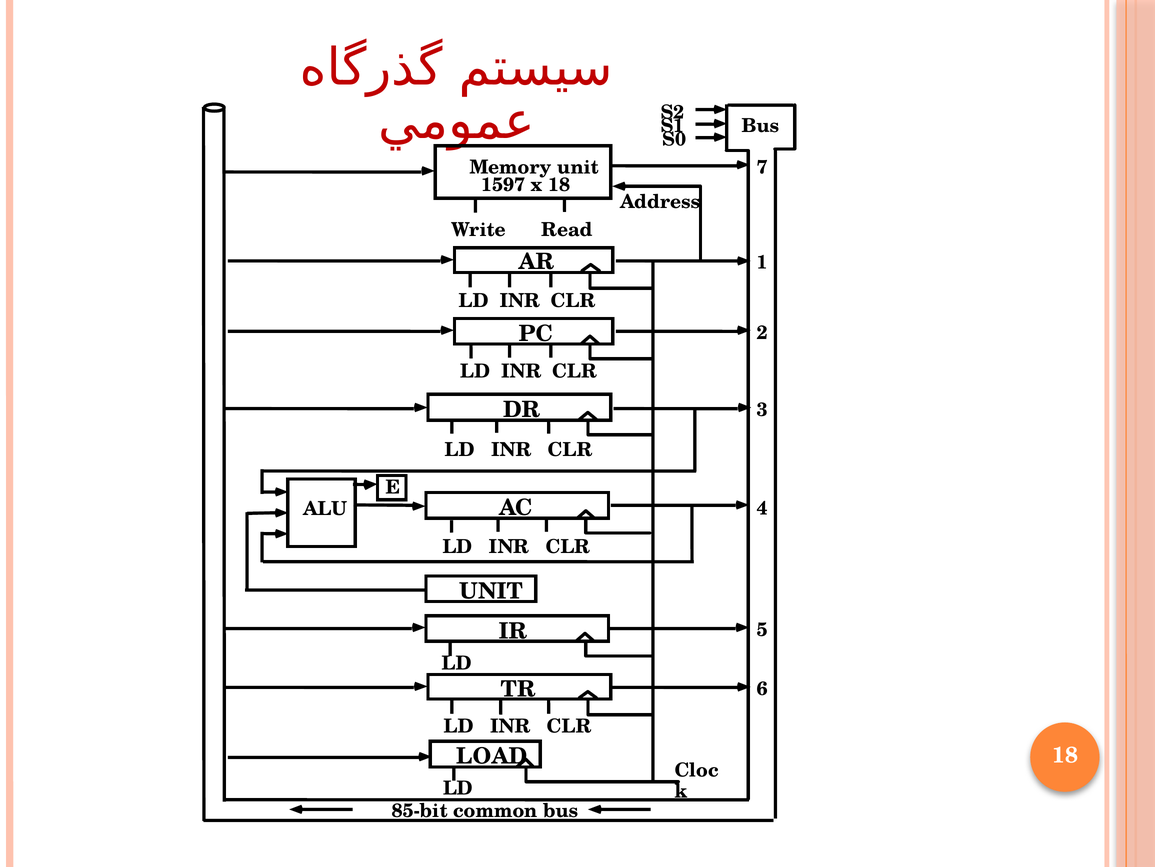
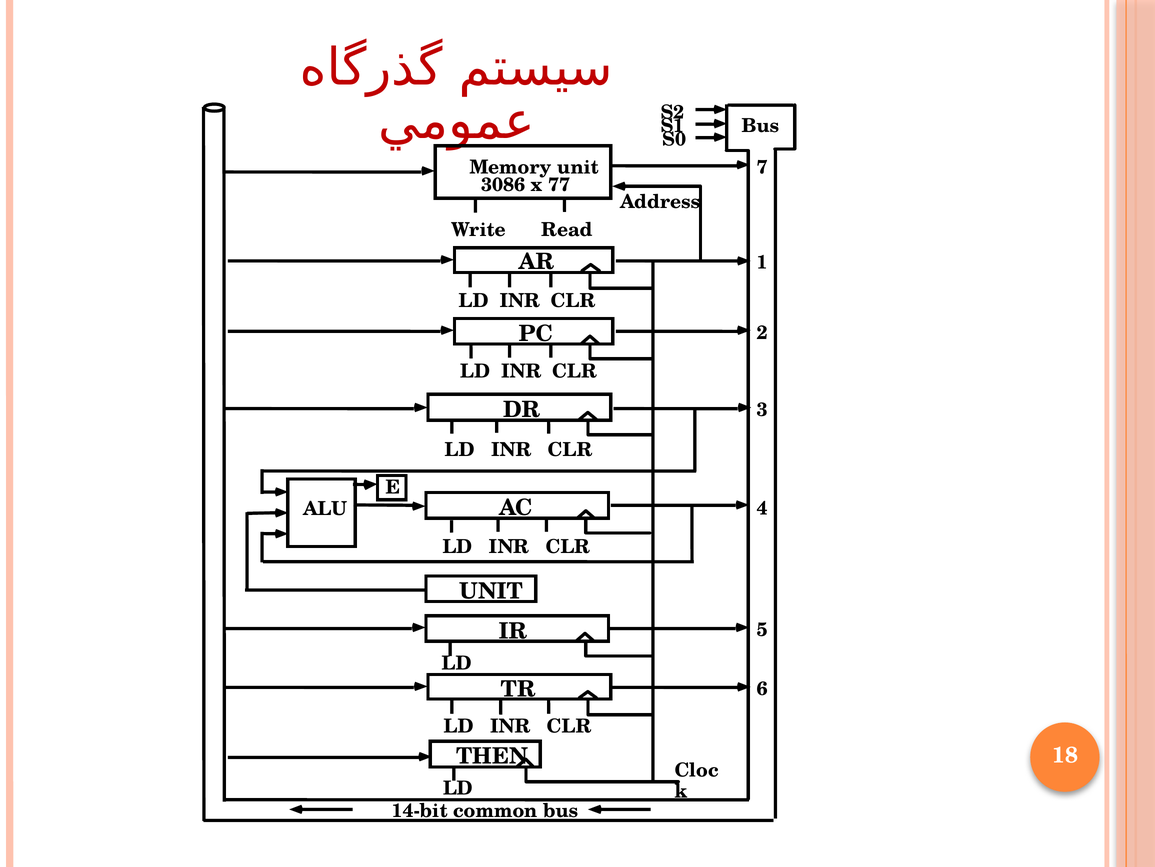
1597: 1597 -> 3086 (503, 185)
x 18: 18 -> 77 (559, 185)
LOAD: LOAD -> THEN (492, 756)
85-bit: 85-bit -> 14-bit (420, 810)
